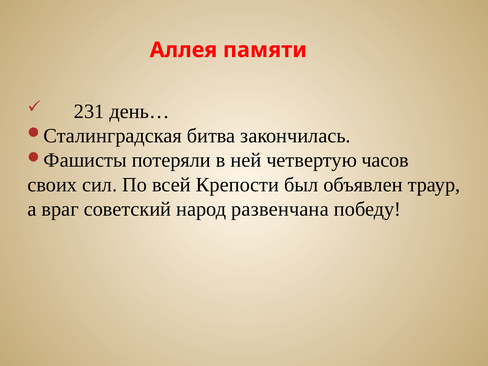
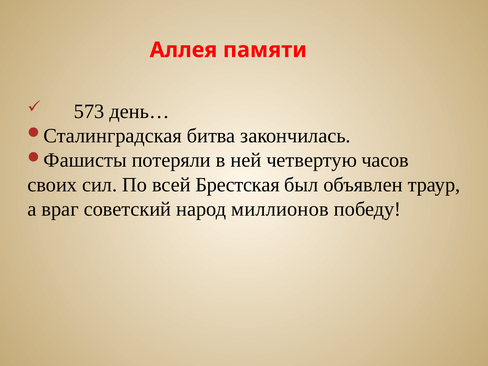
231: 231 -> 573 (89, 111)
Крепости: Крепости -> Брестская (238, 185)
развенчана: развенчана -> миллионов (280, 209)
